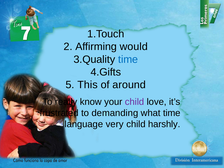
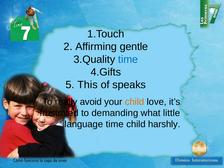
would: would -> gentle (134, 47)
around: around -> speaks (129, 85)
know: know -> avoid (91, 102)
child colour: purple -> orange (135, 102)
what time: time -> little (172, 113)
language very: very -> time (115, 124)
